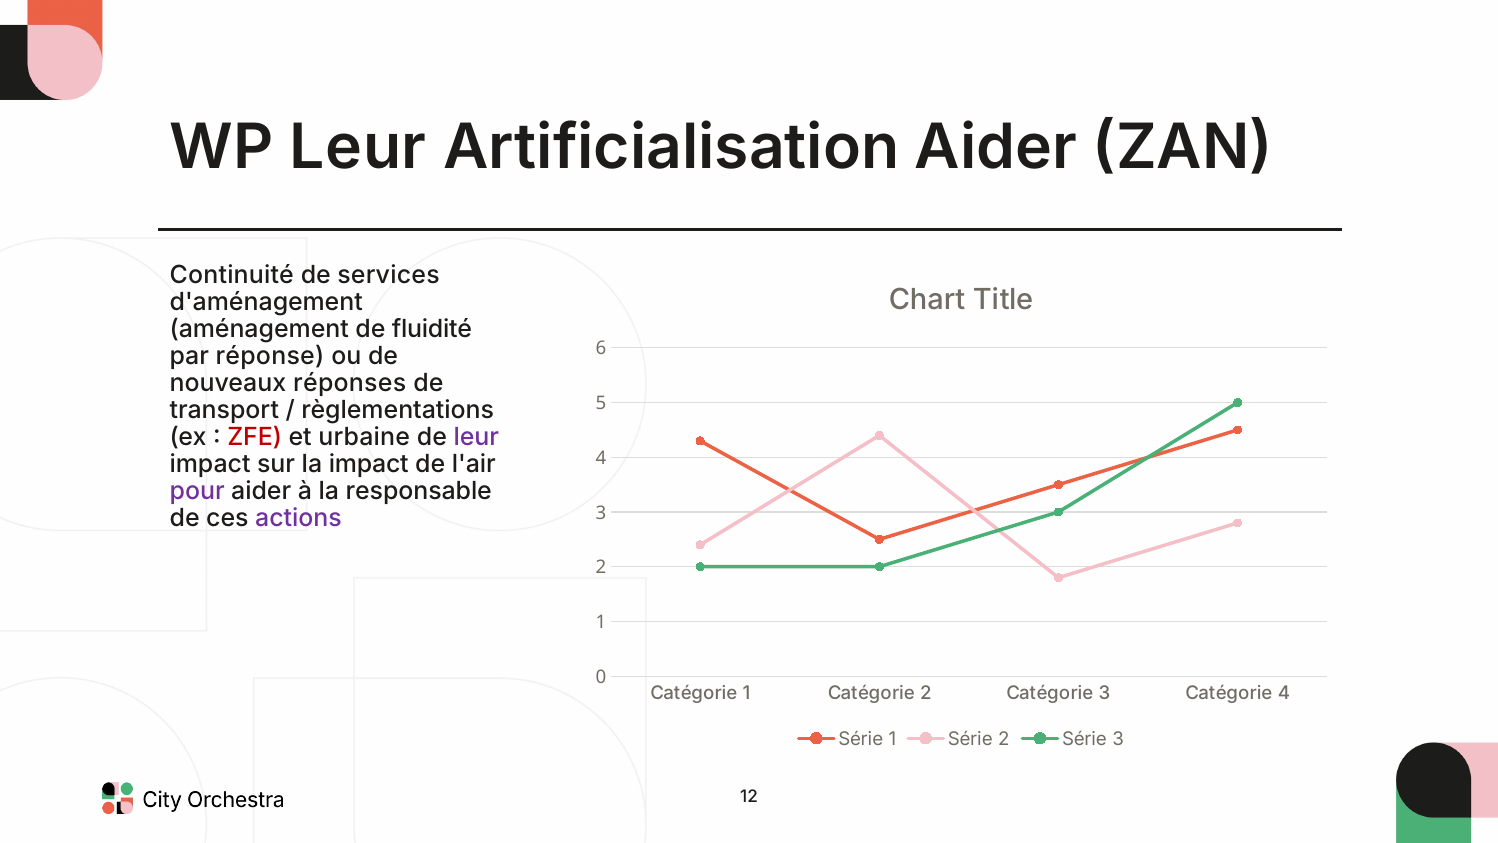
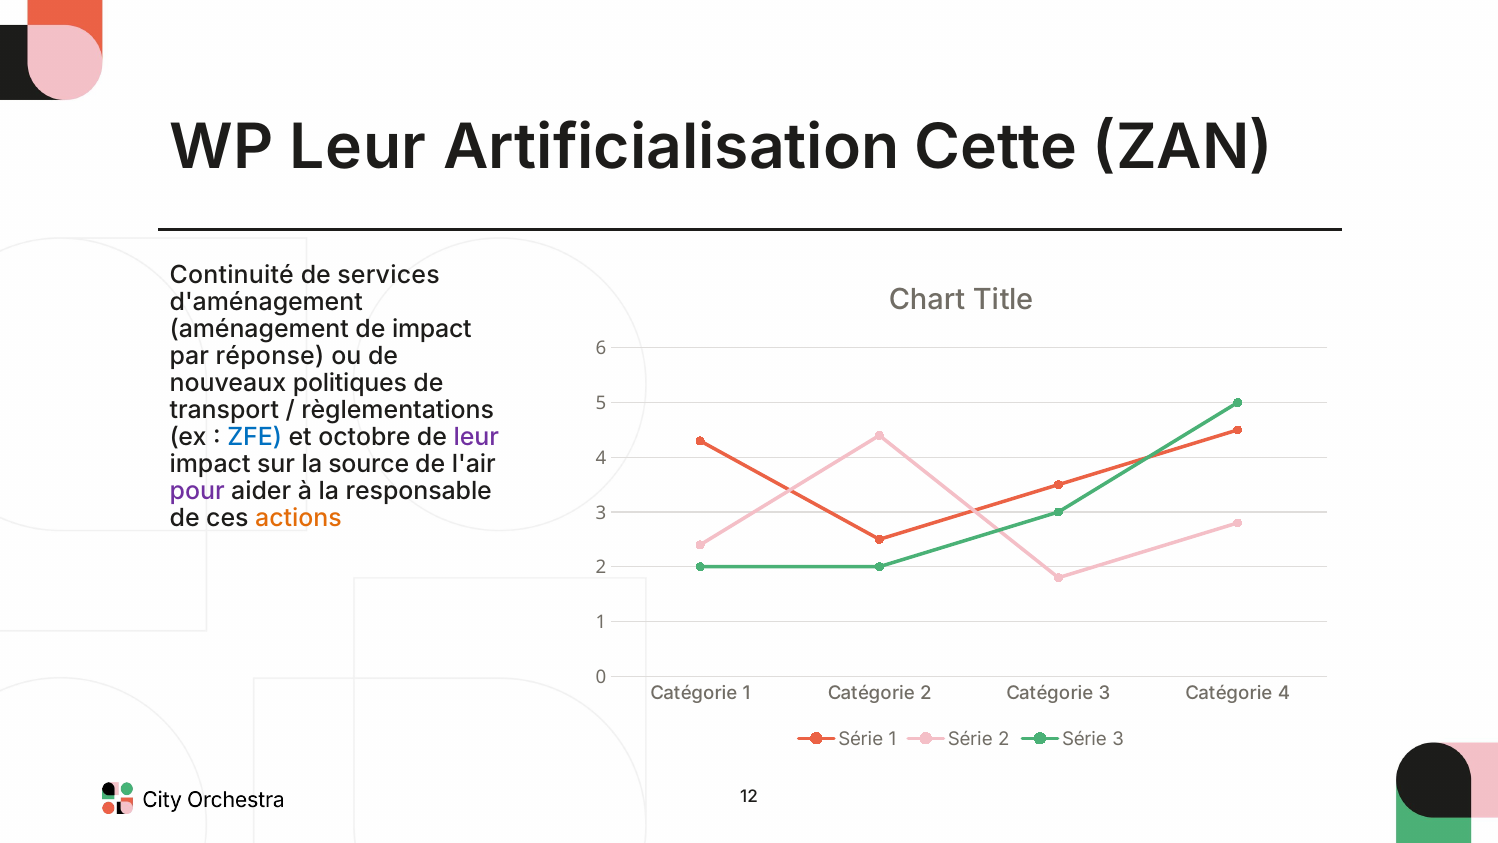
Artificialisation Aider: Aider -> Cette (996, 147)
de fluidité: fluidité -> impact (432, 329)
réponses: réponses -> politiques (350, 383)
ZFE colour: red -> blue (255, 437)
urbaine: urbaine -> octobre (364, 437)
la impact: impact -> source (369, 464)
actions colour: purple -> orange (299, 518)
